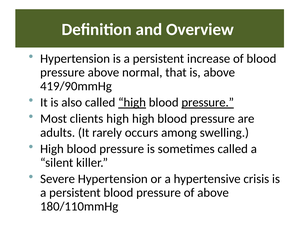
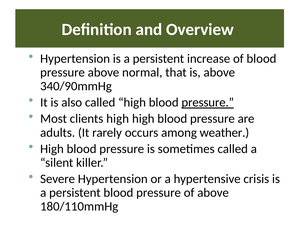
419/90mmHg: 419/90mmHg -> 340/90mmHg (76, 86)
high underline: present -> none (132, 103)
swelling: swelling -> weather (224, 133)
